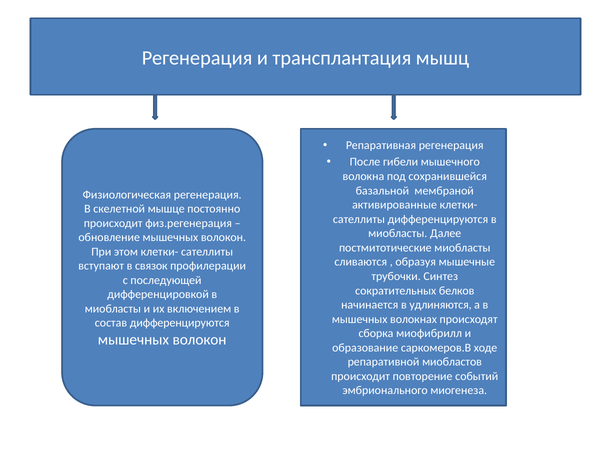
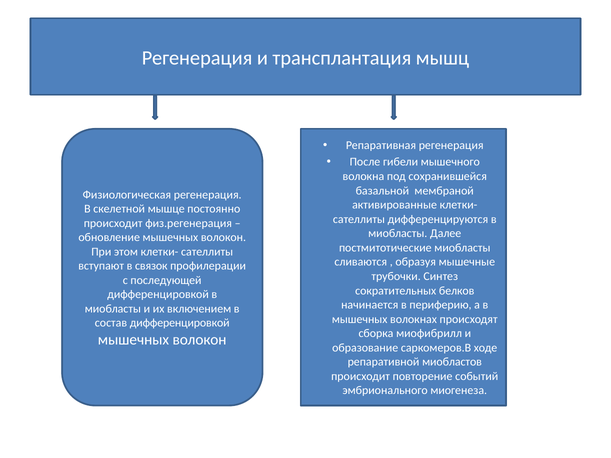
удлиняются: удлиняются -> периферию (441, 305)
состав дифференцируются: дифференцируются -> дифференцировкой (180, 323)
